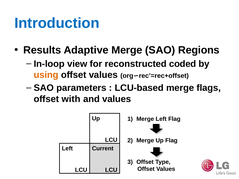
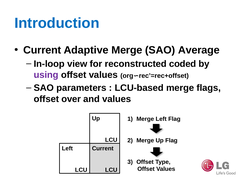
Results: Results -> Current (42, 50)
Regions: Regions -> Average (199, 50)
using colour: orange -> purple (46, 75)
with: with -> over (71, 99)
